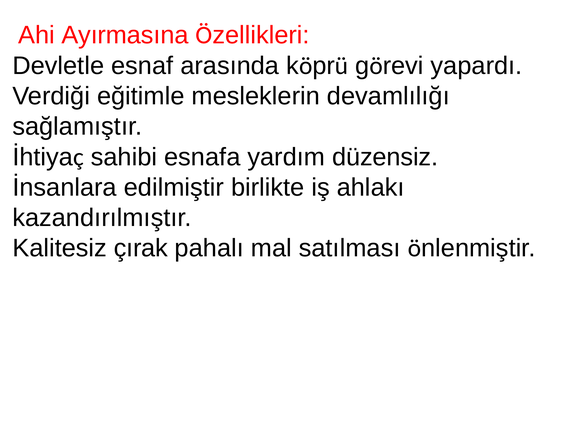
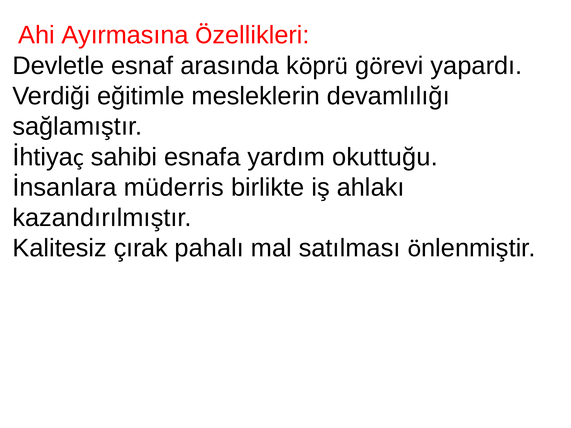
düzensiz: düzensiz -> okuttuğu (385, 157)
edilmiştir: edilmiştir -> müderris (174, 188)
